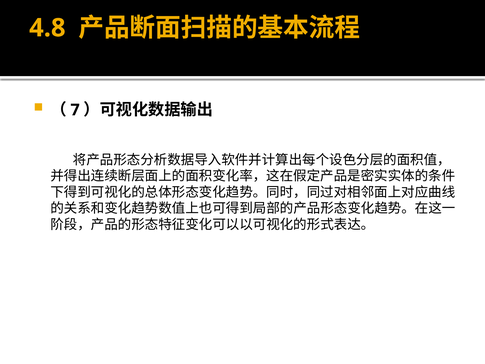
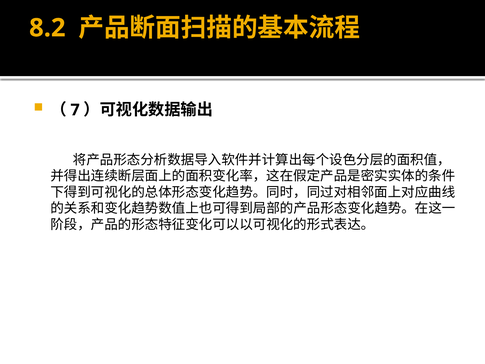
4.8: 4.8 -> 8.2 (47, 28)
